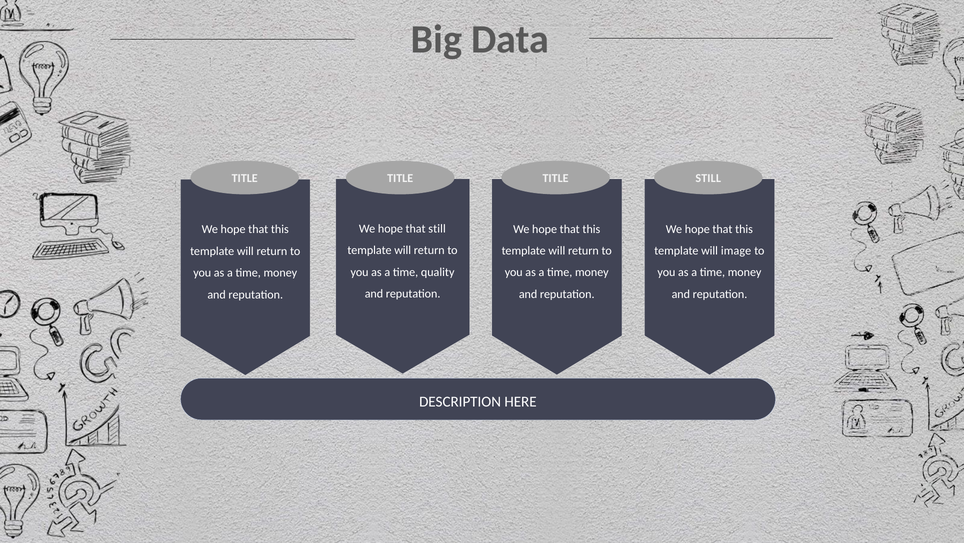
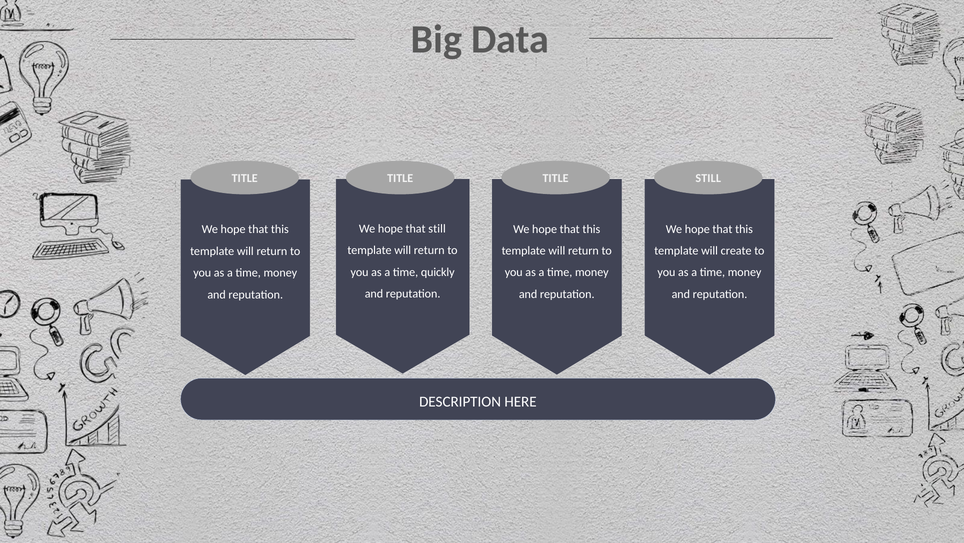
image: image -> create (736, 250)
quality: quality -> quickly (438, 272)
